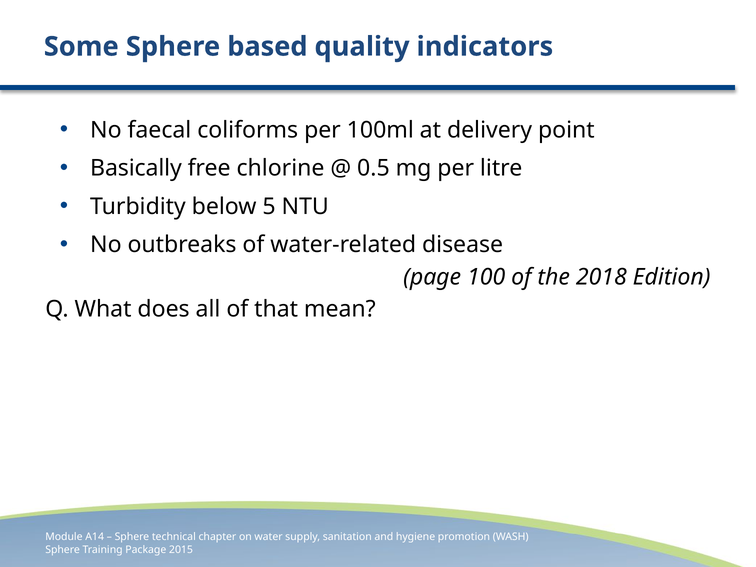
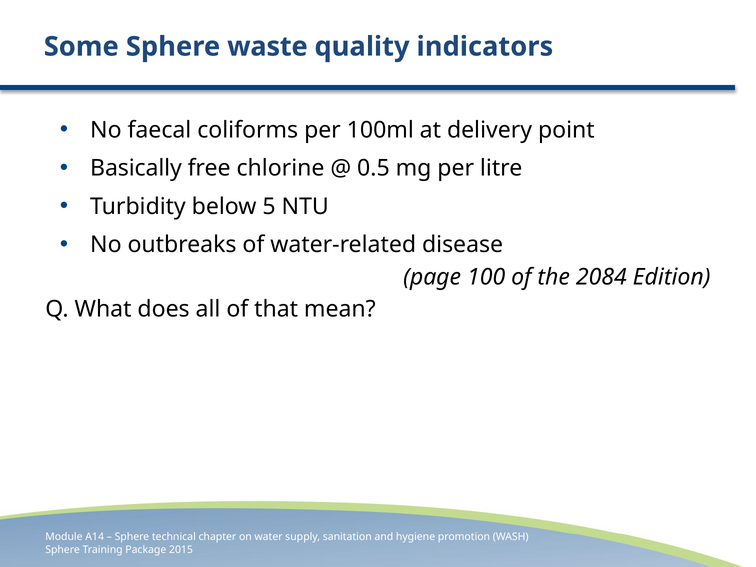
based: based -> waste (267, 47)
2018: 2018 -> 2084 (601, 277)
